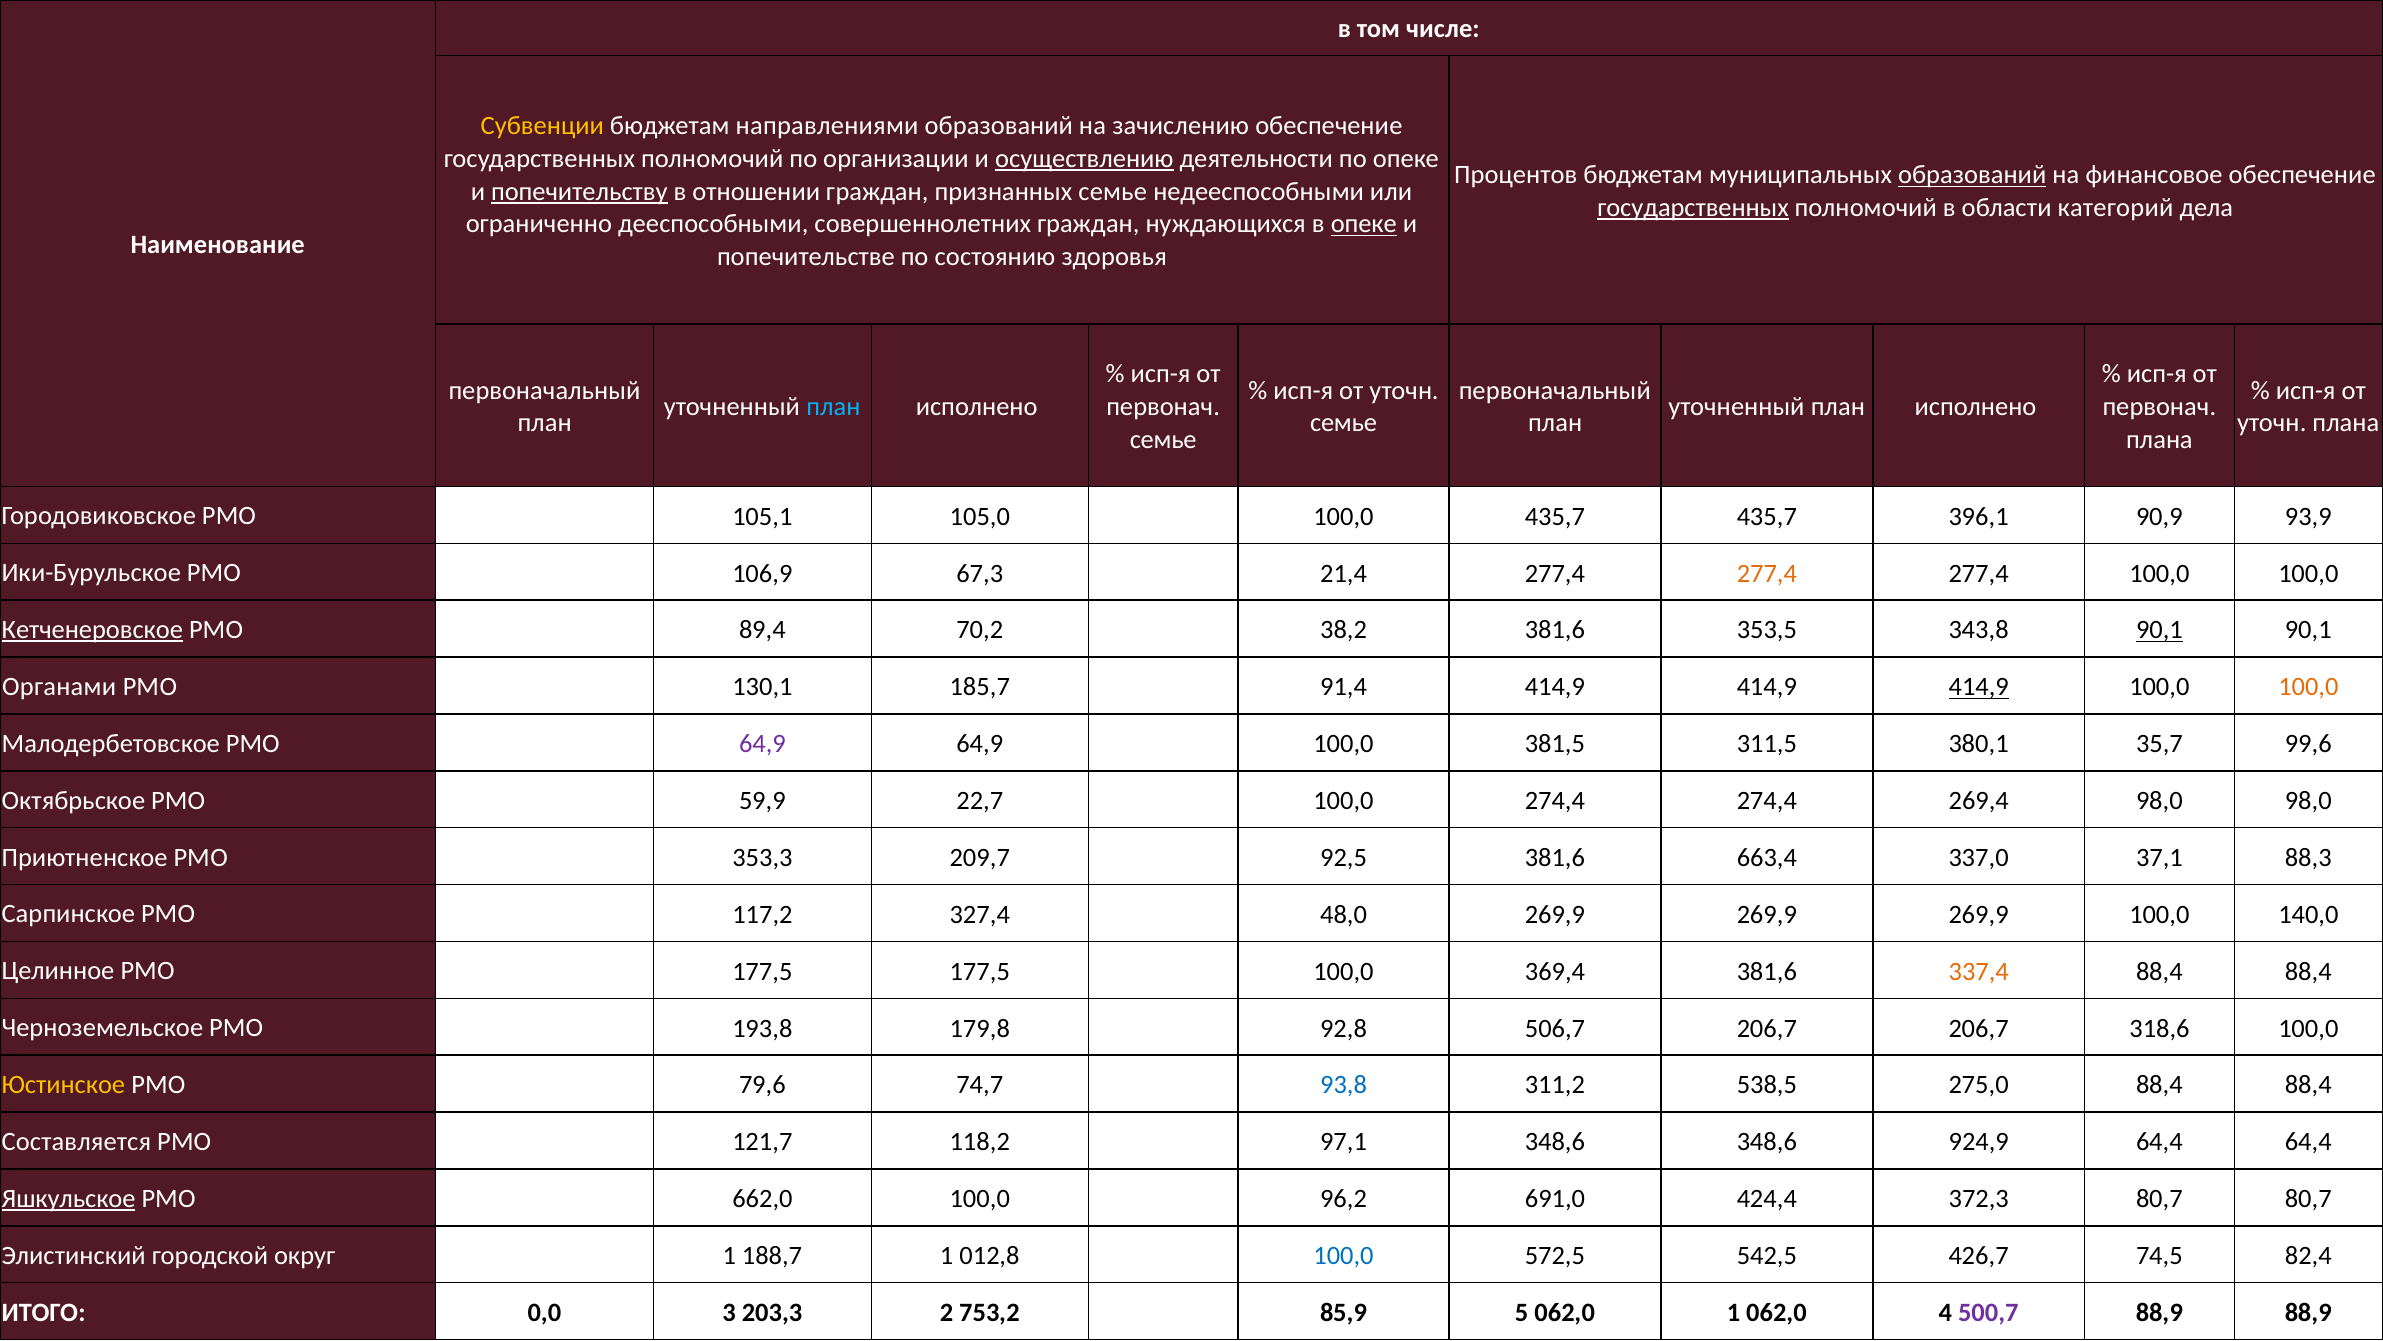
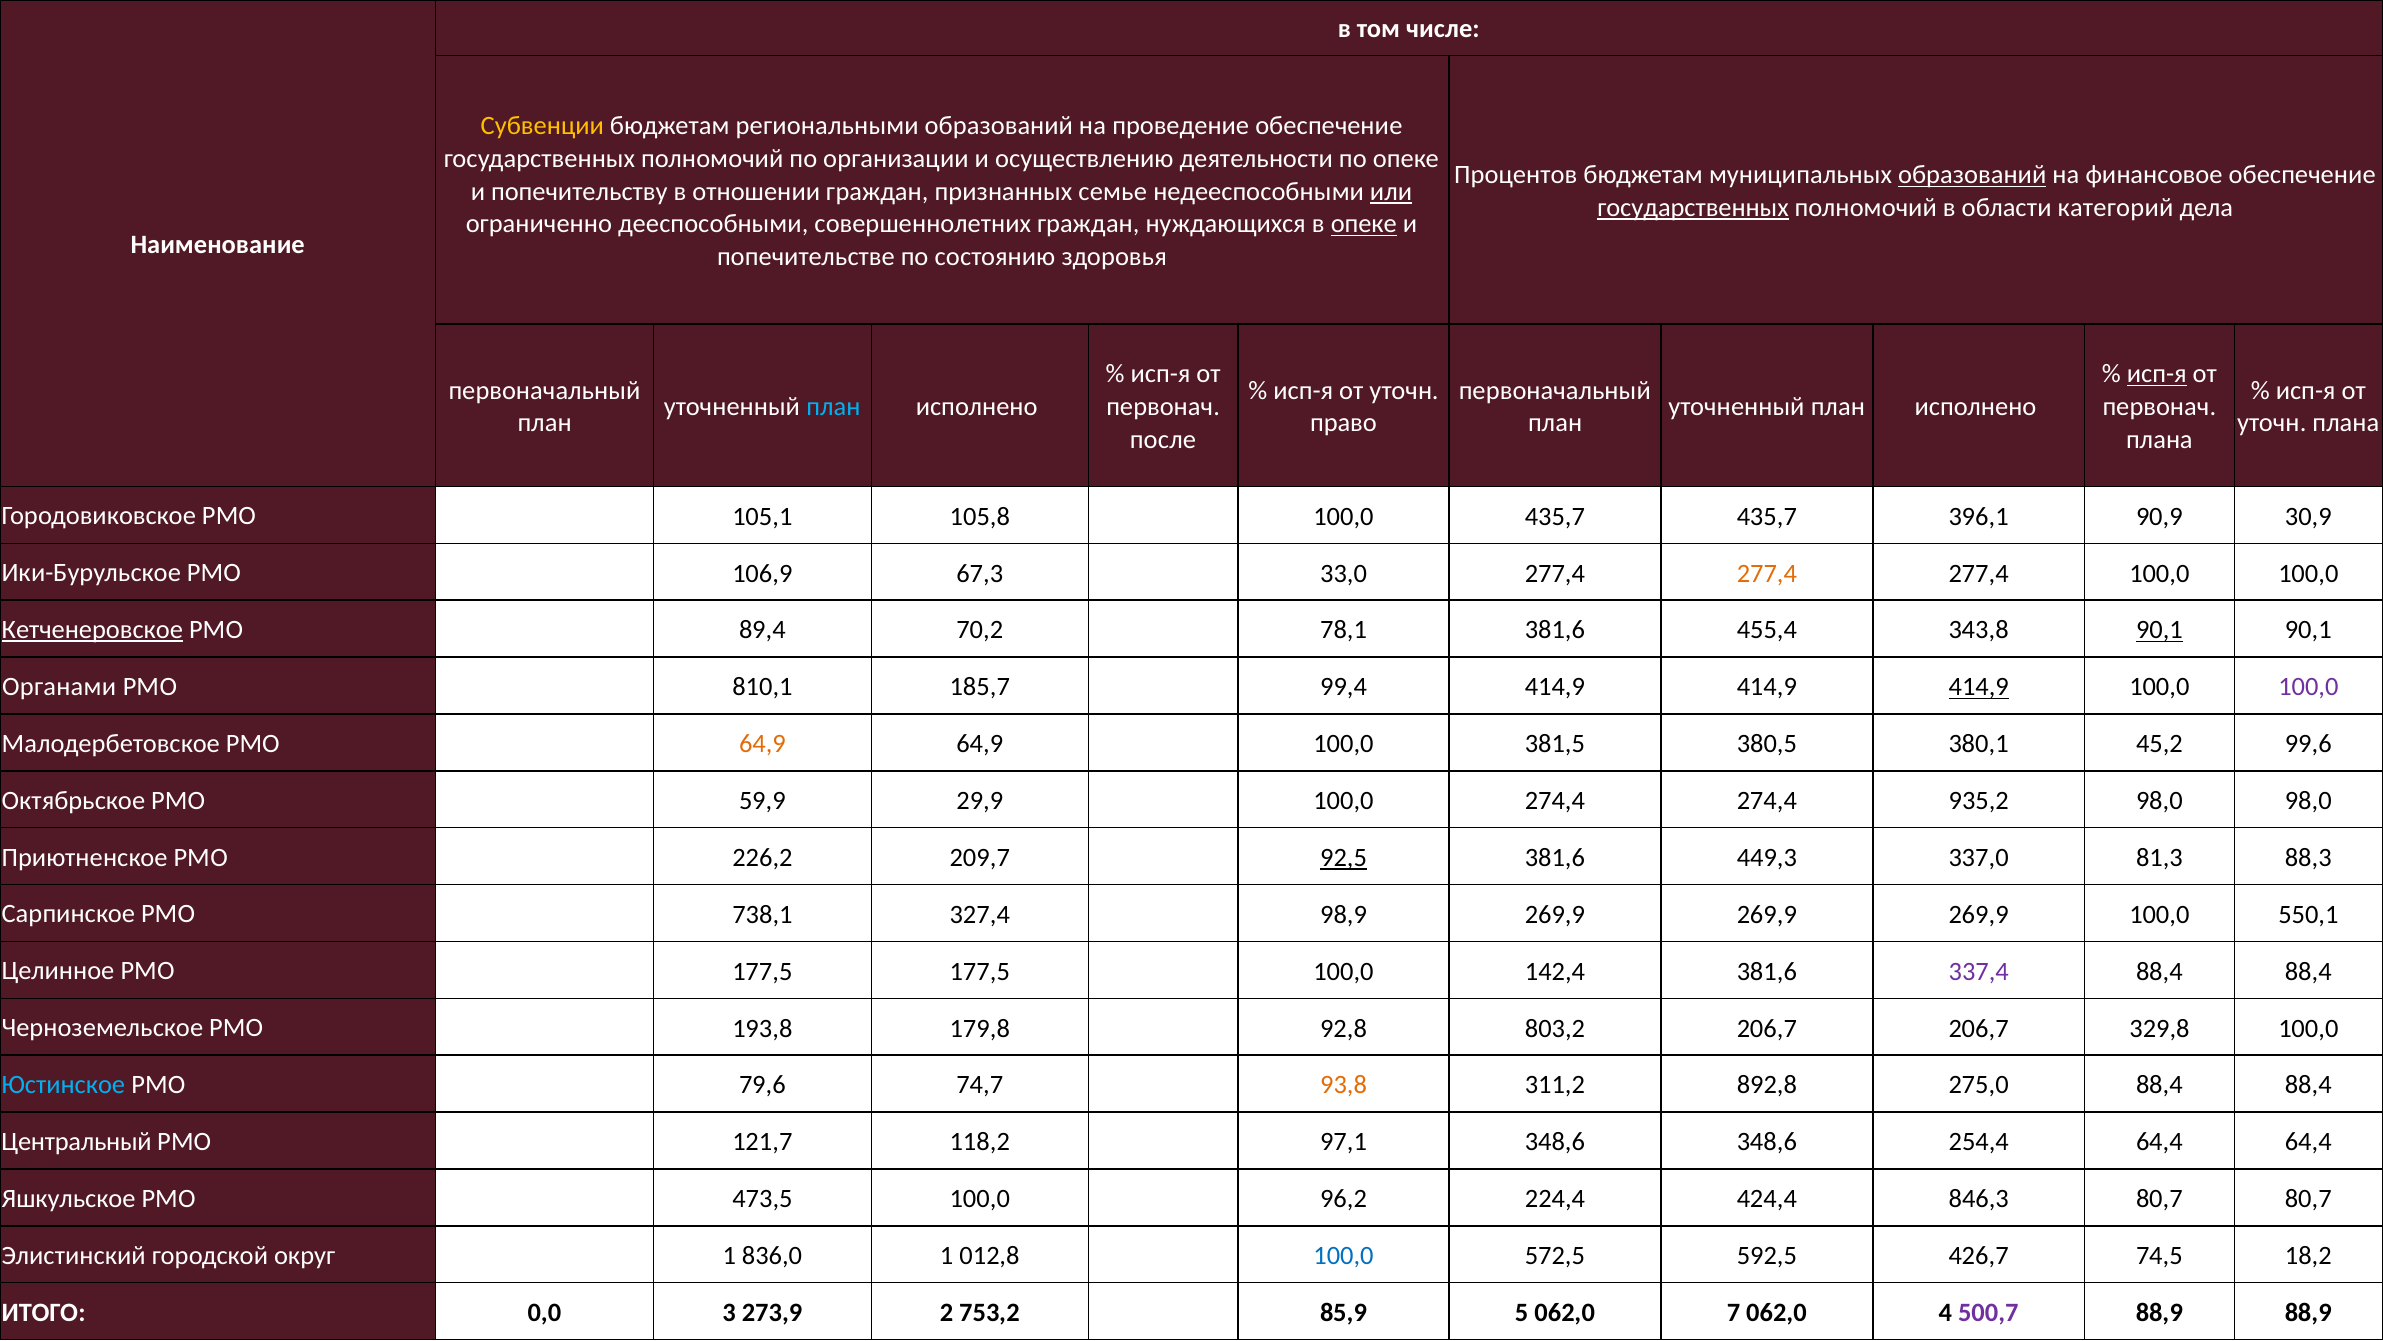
направлениями: направлениями -> региональными (827, 126)
зачислению: зачислению -> проведение (1181, 126)
осуществлению underline: present -> none (1084, 159)
попечительству underline: present -> none (579, 191)
или underline: none -> present (1391, 191)
исп-я underline: none -> present (2157, 374)
семье: семье -> право (1343, 423)
семье: семье -> после (1163, 439)
105,0: 105,0 -> 105,8 (980, 516)
93,9: 93,9 -> 30,9 (2308, 516)
21,4: 21,4 -> 33,0 (1344, 573)
38,2: 38,2 -> 78,1 (1344, 630)
353,5: 353,5 -> 455,4 (1767, 630)
130,1: 130,1 -> 810,1 (762, 687)
91,4: 91,4 -> 99,4 (1344, 687)
100,0 colour: orange -> purple (2308, 687)
64,9 colour: purple -> orange (762, 744)
311,5: 311,5 -> 380,5 (1767, 744)
35,7: 35,7 -> 45,2 (2159, 744)
22,7: 22,7 -> 29,9 (980, 801)
269,4: 269,4 -> 935,2 (1979, 801)
353,3: 353,3 -> 226,2 (762, 857)
92,5 underline: none -> present (1344, 857)
663,4: 663,4 -> 449,3 (1767, 857)
37,1: 37,1 -> 81,3 (2159, 857)
117,2: 117,2 -> 738,1 (762, 914)
48,0: 48,0 -> 98,9 (1344, 914)
140,0: 140,0 -> 550,1 (2308, 914)
369,4: 369,4 -> 142,4 (1555, 971)
337,4 colour: orange -> purple (1979, 971)
506,7: 506,7 -> 803,2 (1555, 1028)
318,6: 318,6 -> 329,8 (2159, 1028)
Юстинское colour: yellow -> light blue (63, 1084)
93,8 colour: blue -> orange (1344, 1085)
538,5: 538,5 -> 892,8 (1767, 1085)
Составляется: Составляется -> Центральный (77, 1141)
924,9: 924,9 -> 254,4 (1979, 1142)
Яшкульское underline: present -> none (69, 1198)
662,0: 662,0 -> 473,5 (762, 1199)
691,0: 691,0 -> 224,4 (1555, 1199)
372,3: 372,3 -> 846,3 (1979, 1199)
188,7: 188,7 -> 836,0 (772, 1255)
542,5: 542,5 -> 592,5 (1767, 1255)
82,4: 82,4 -> 18,2 (2308, 1255)
203,3: 203,3 -> 273,9 (772, 1312)
062,0 1: 1 -> 7 (1734, 1312)
